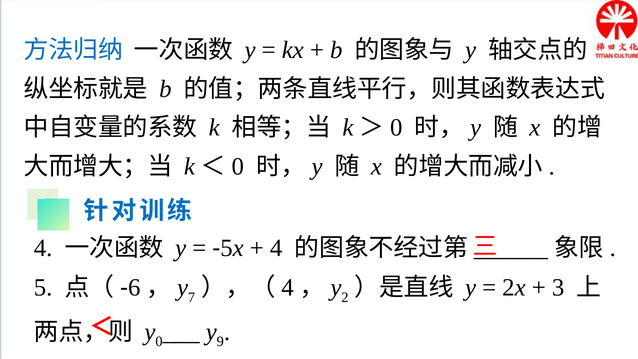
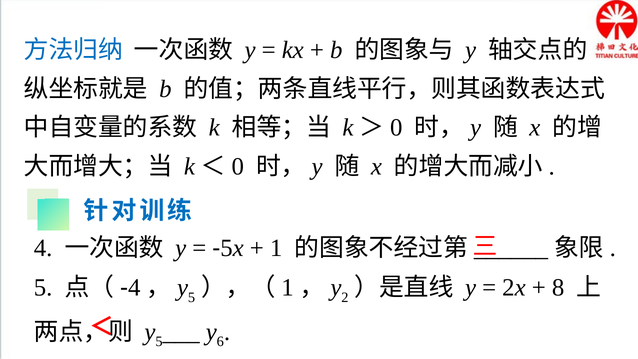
4: 4 -> 1 (276, 248)
6: 6 -> 4 (134, 288)
7: 7 -> 5 (192, 297)
4: 4 -> 1 (288, 288)
3: 3 -> 8 (558, 288)
0: 0 -> 5 (159, 341)
9: 9 -> 6 (220, 341)
